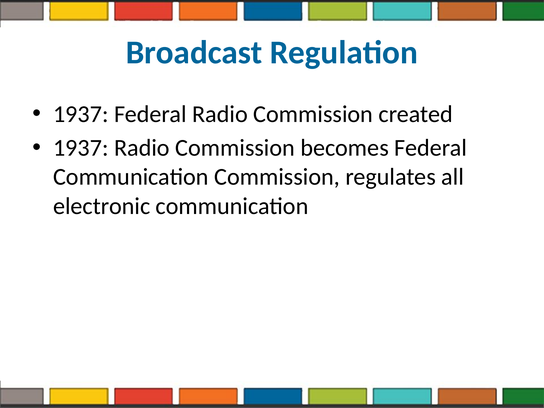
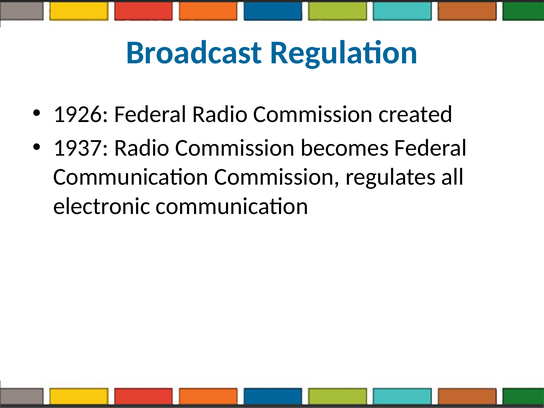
1937: 1937 -> 1926 (81, 114)
